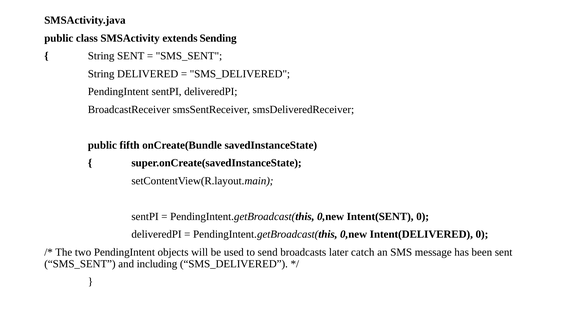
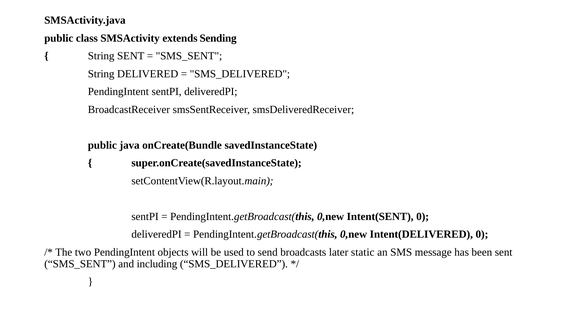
fifth: fifth -> java (130, 145)
catch: catch -> static (363, 252)
